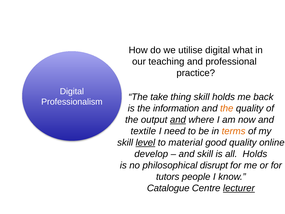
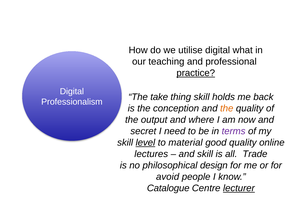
practice underline: none -> present (196, 73)
information: information -> conception (176, 108)
and underline: present -> none (178, 120)
textile: textile -> secret (143, 131)
terms colour: orange -> purple (234, 131)
develop: develop -> lectures (151, 154)
all Holds: Holds -> Trade (255, 154)
disrupt: disrupt -> design (214, 165)
tutors: tutors -> avoid (168, 177)
